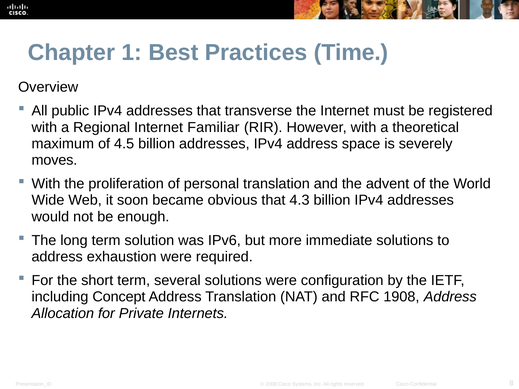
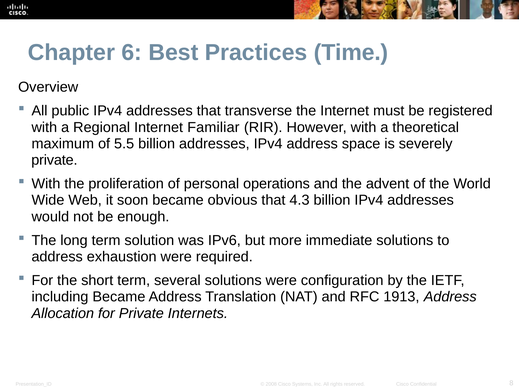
1: 1 -> 6 (132, 53)
4.5: 4.5 -> 5.5 (124, 144)
moves: moves -> private (54, 160)
personal translation: translation -> operations (277, 184)
including Concept: Concept -> Became (119, 297)
1908: 1908 -> 1913 (401, 297)
